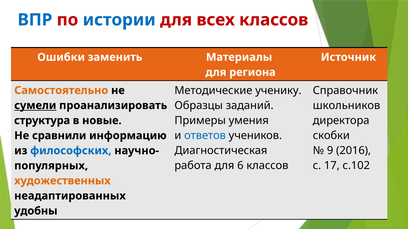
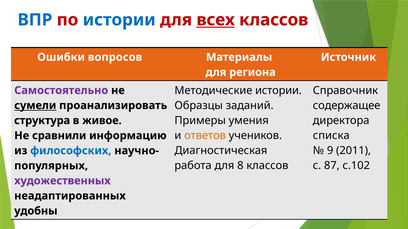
всех underline: none -> present (216, 20)
заменить: заменить -> вопросов (115, 57)
Методические ученику: ученику -> истории (278, 91)
Самостоятельно colour: orange -> purple (61, 91)
школьников: школьников -> содержащее (347, 106)
новые: новые -> живое (102, 121)
ответов colour: blue -> orange (205, 136)
скобки: скобки -> списка (331, 136)
2016: 2016 -> 2011 (354, 151)
6: 6 -> 8 (240, 166)
17: 17 -> 87 (332, 166)
художественных colour: orange -> purple (62, 181)
